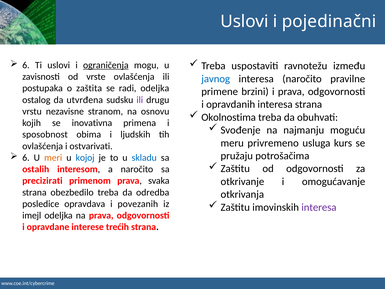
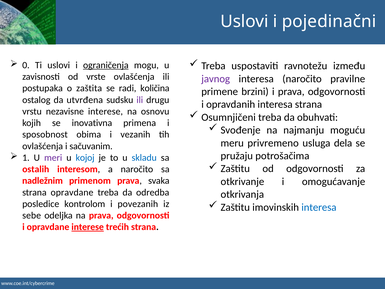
6: 6 -> 0 (26, 65)
javnog colour: blue -> purple (216, 79)
radi odeljka: odeljka -> količina (155, 88)
nezavisne stranom: stranom -> interese (105, 111)
Okolnostima: Okolnostima -> Osumnjičeni (229, 117)
ljudskih: ljudskih -> vezanih (135, 134)
kurs: kurs -> dela (343, 143)
ostvarivati: ostvarivati -> sačuvanim (91, 146)
6: 6 -> 1 (26, 158)
meri colour: orange -> purple (53, 158)
precizirati: precizirati -> nadležnim (43, 181)
strana obezbedilo: obezbedilo -> opravdane (72, 192)
opravdava: opravdava -> kontrolom (85, 204)
interesa colour: purple -> blue (319, 207)
imejl: imejl -> sebe (32, 215)
interese underline: none -> present (88, 227)
